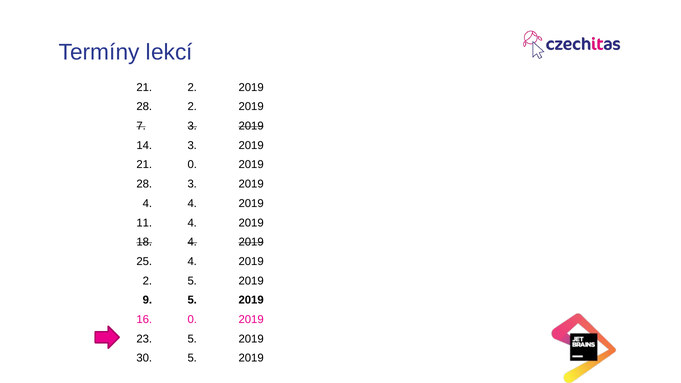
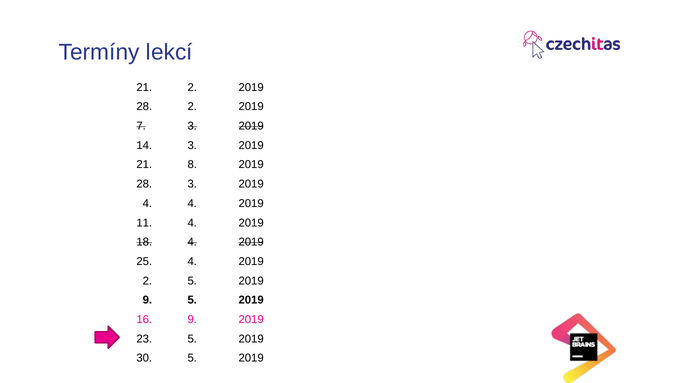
21 0: 0 -> 8 (192, 165)
16 0: 0 -> 9 (192, 320)
